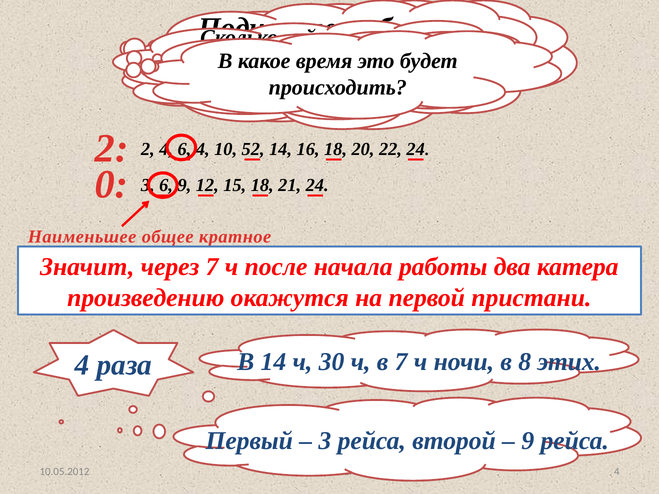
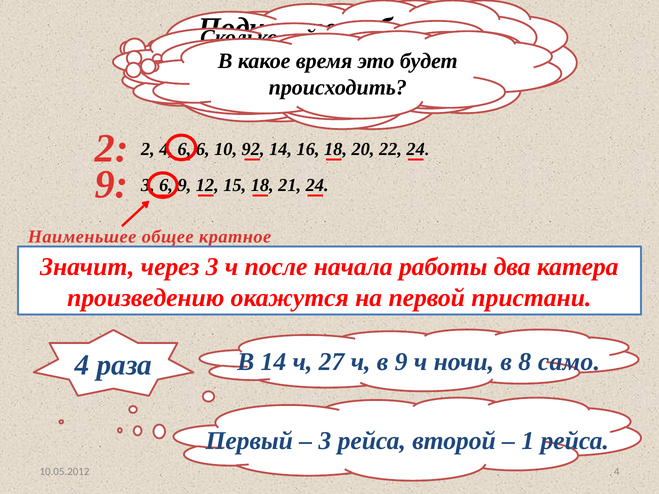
4: 4 -> 6 (203, 149)
52: 52 -> 92 (253, 149)
0: 0 -> 9 (111, 185)
через 7: 7 -> 3 (212, 267)
30: 30 -> 27 (332, 362)
в 7: 7 -> 9 (401, 362)
этих: этих -> само (569, 362)
9: 9 -> 1 (528, 441)
